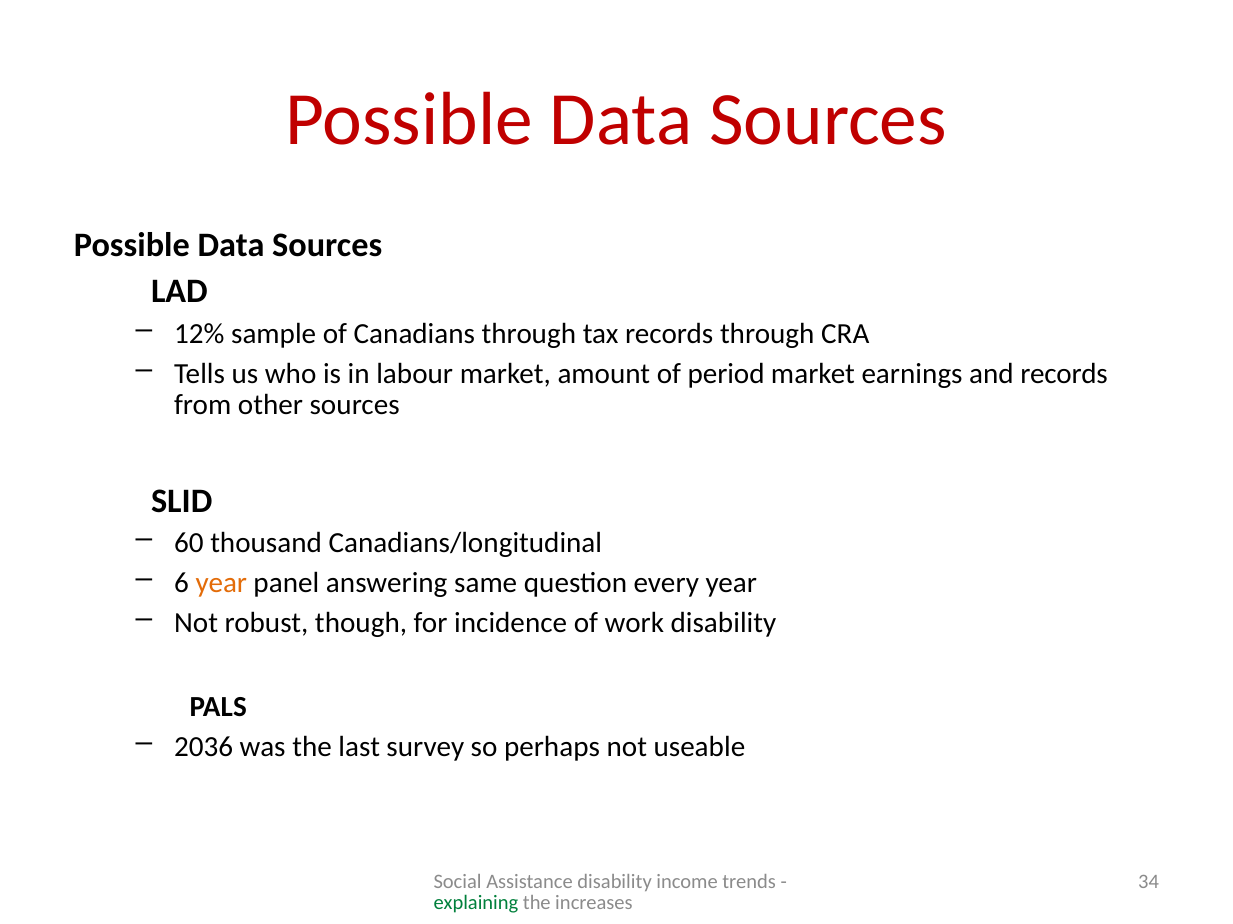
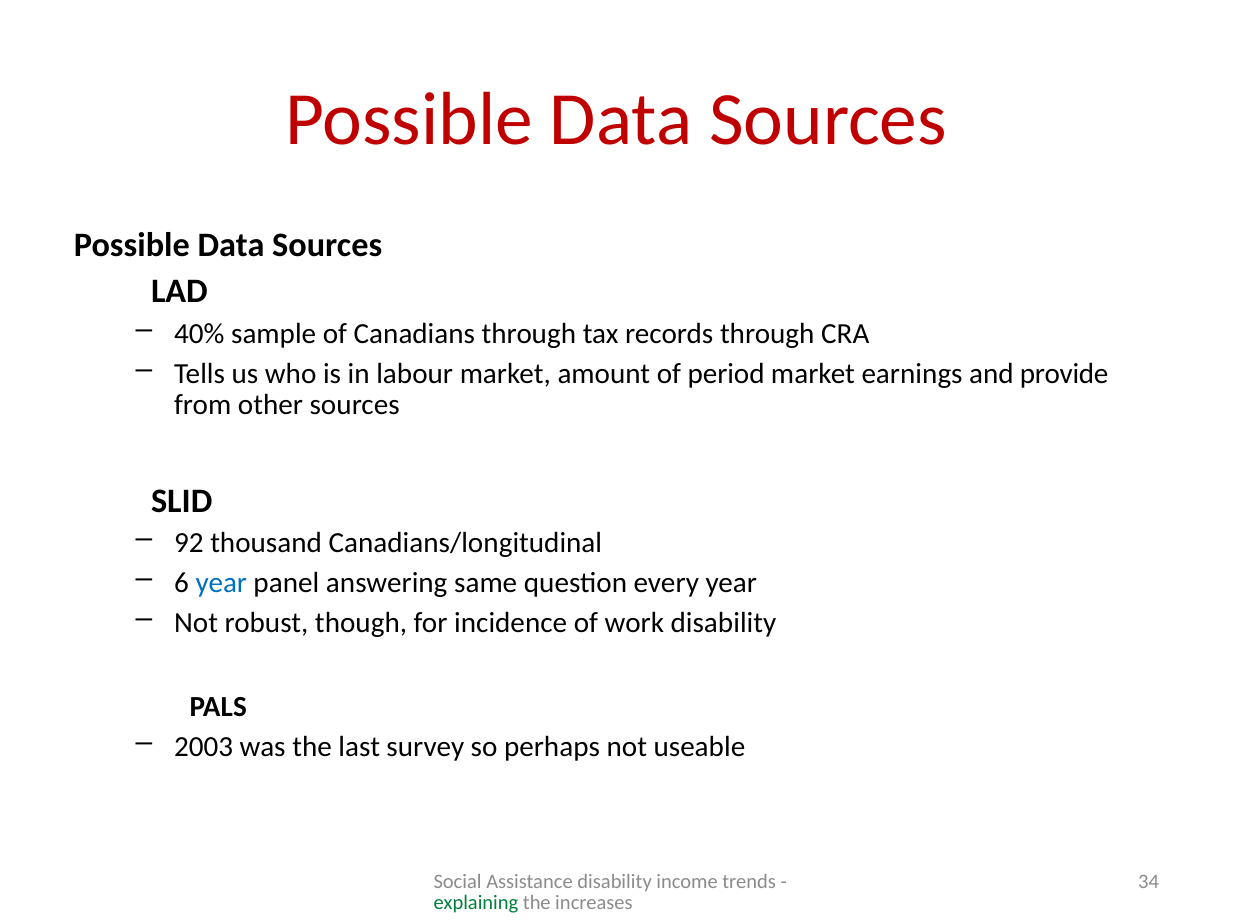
12%: 12% -> 40% (199, 334)
and records: records -> provide (1064, 374)
60: 60 -> 92 (189, 543)
year colour: orange -> blue (221, 583)
2036: 2036 -> 2003 (204, 747)
